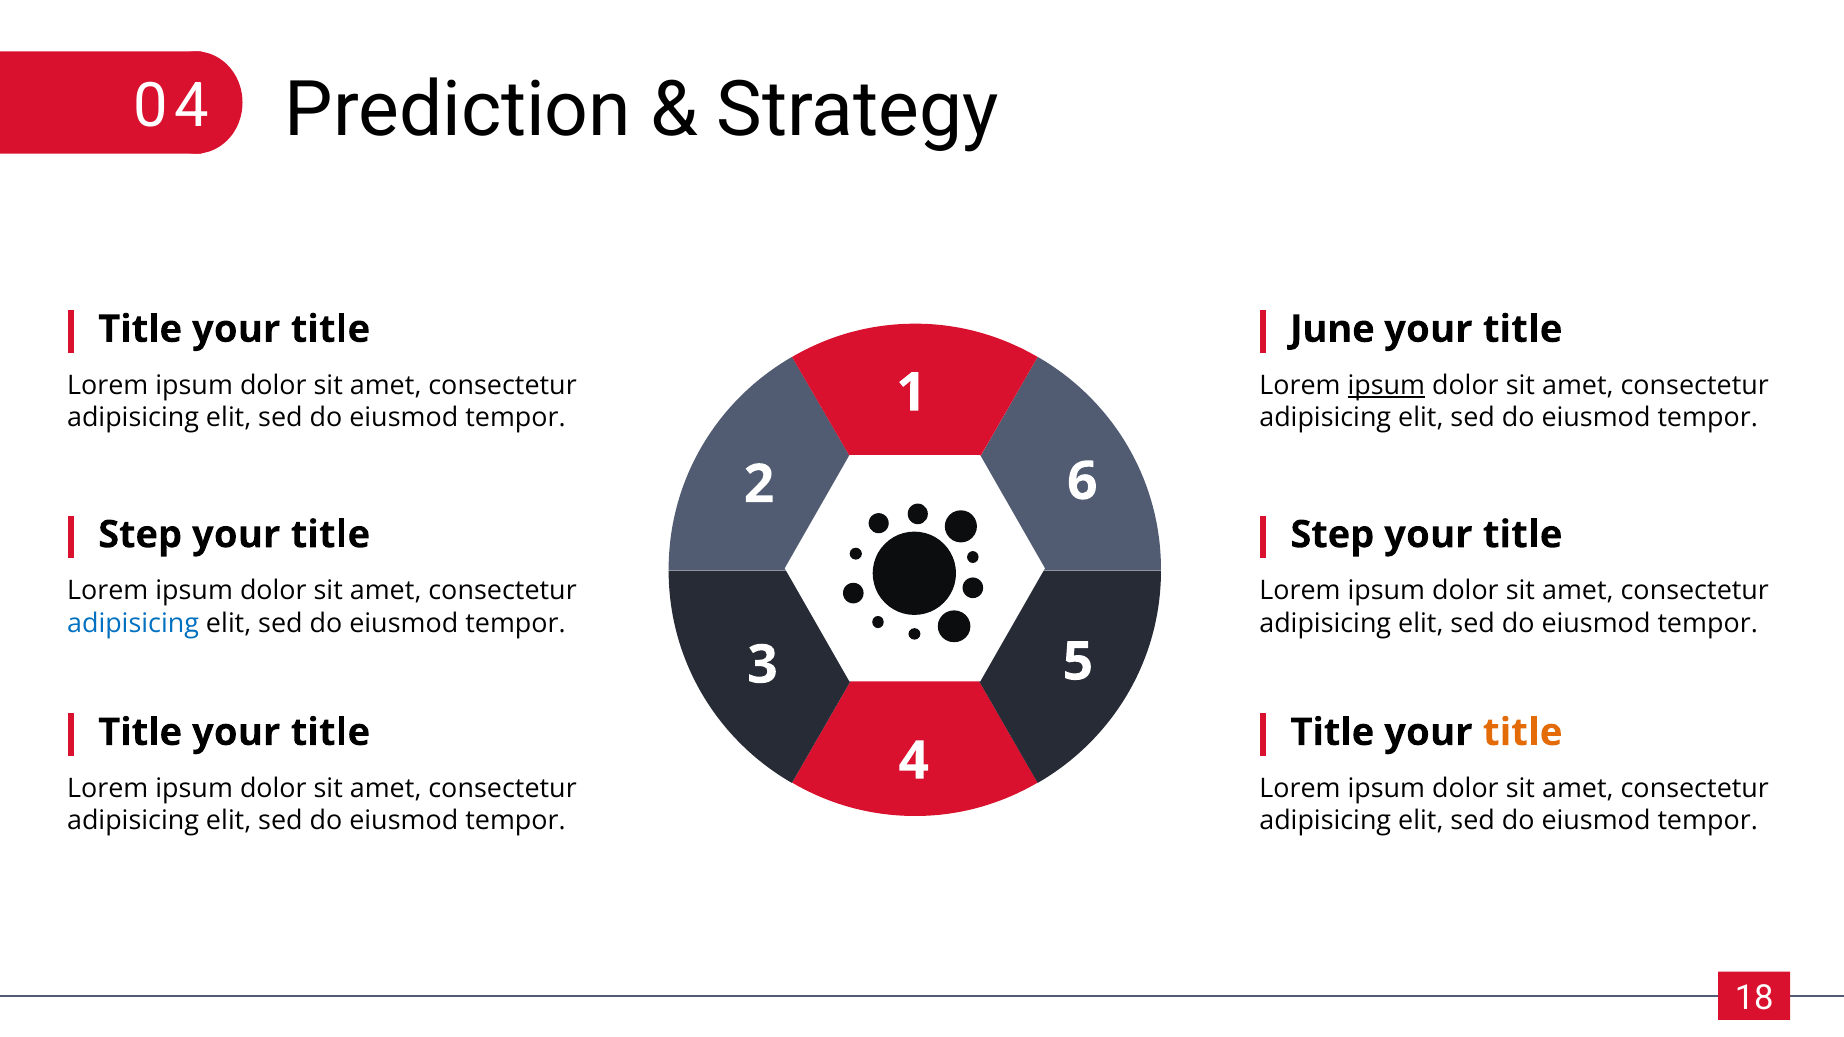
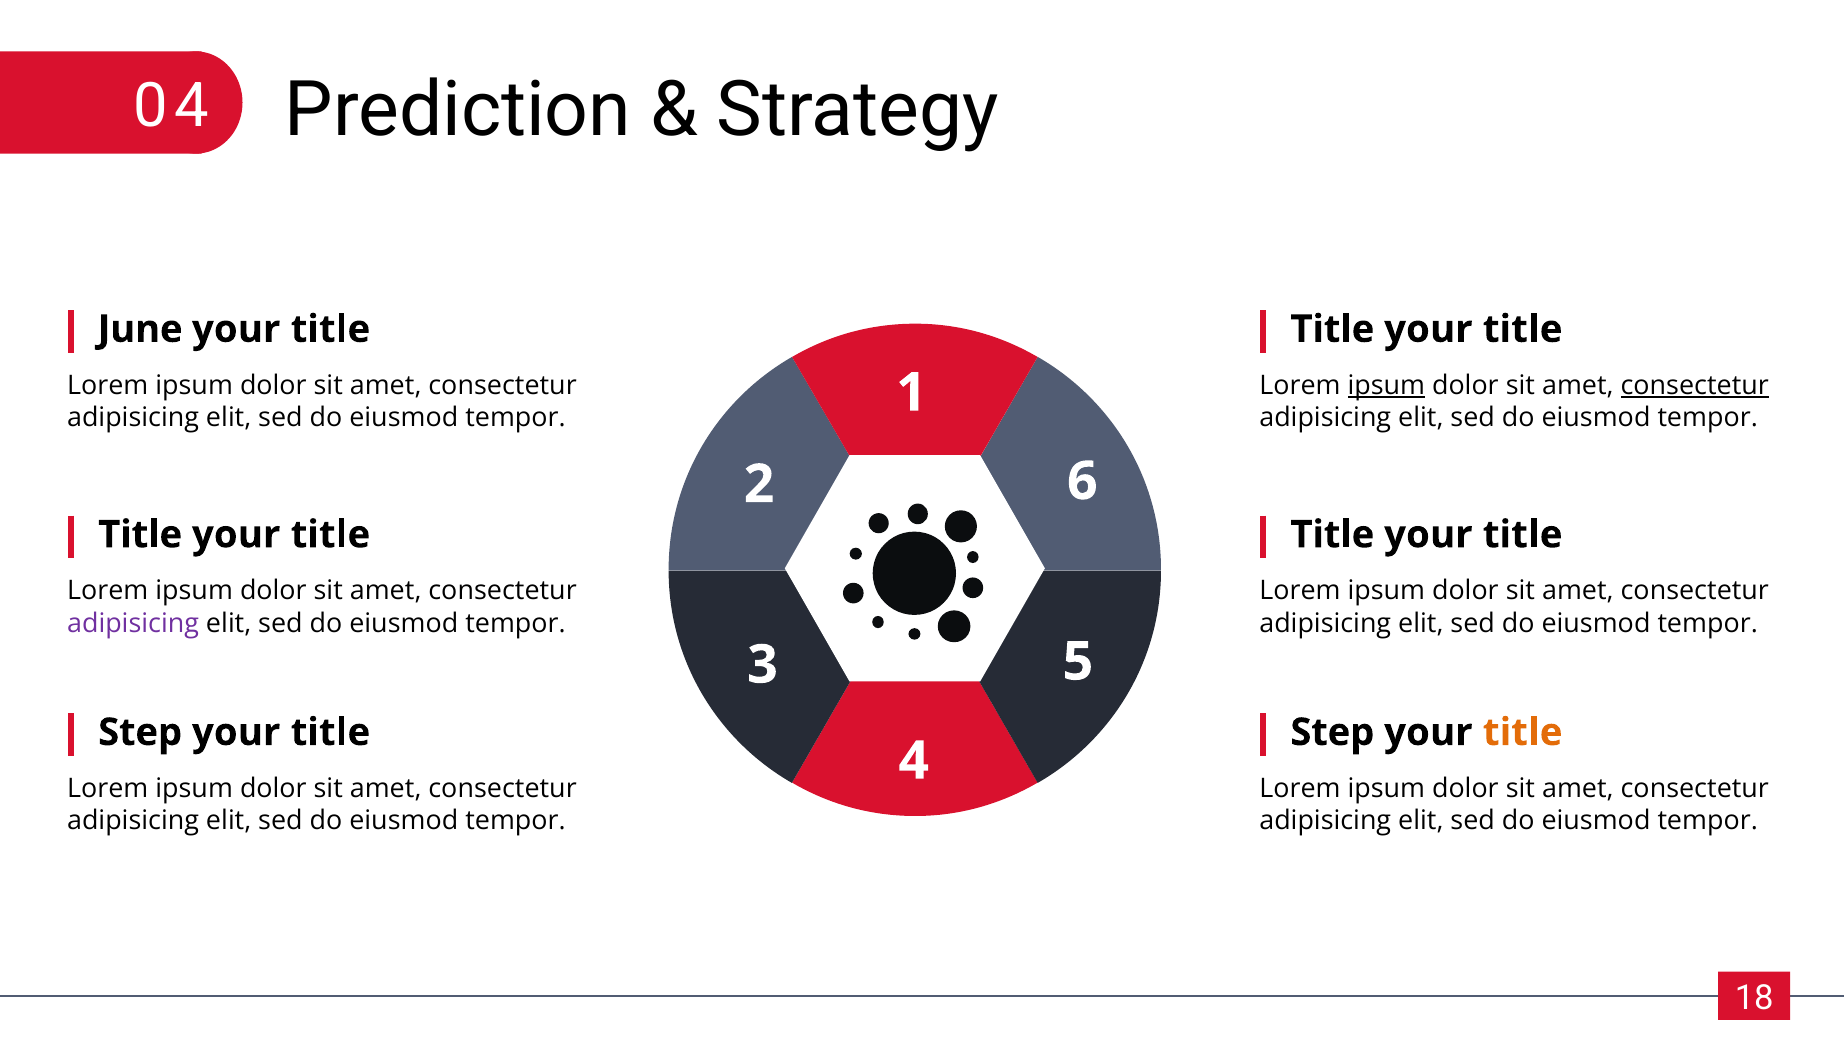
Title: Title -> June (140, 329)
June: June -> Title (1332, 329)
consectetur underline: none -> present (1695, 386)
Step: Step -> Title (140, 535)
Step: Step -> Title (1332, 535)
adipisicing colour: blue -> purple (133, 623)
Title: Title -> Step (140, 733)
Title: Title -> Step (1332, 733)
